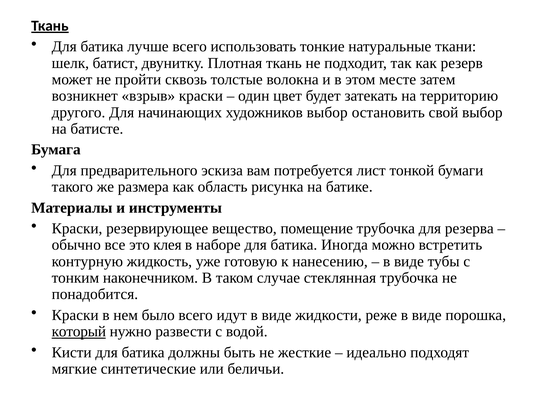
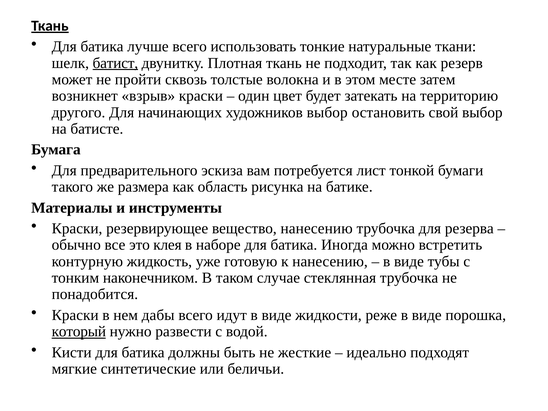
батист underline: none -> present (115, 63)
вещество помещение: помещение -> нанесению (317, 229)
было: было -> дабы (158, 315)
